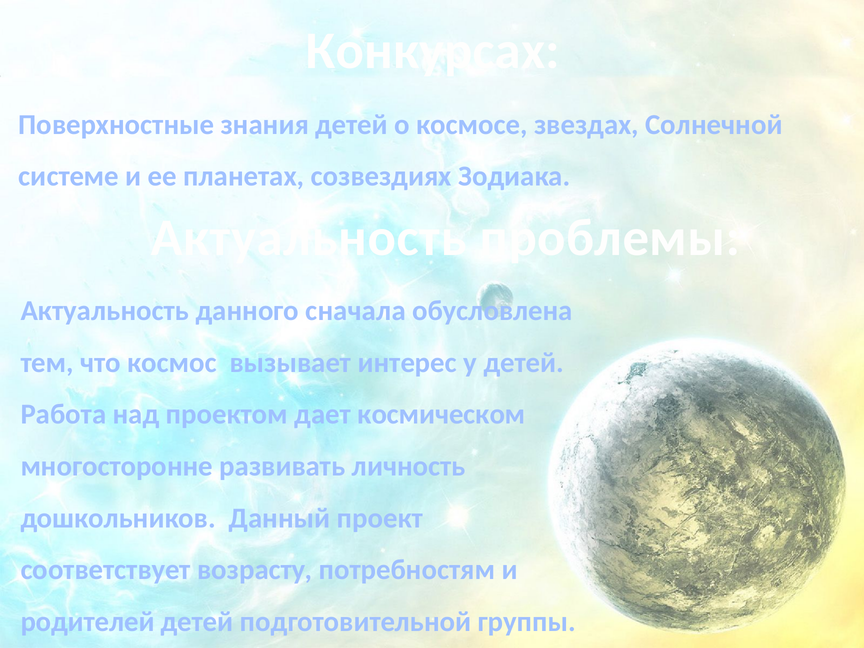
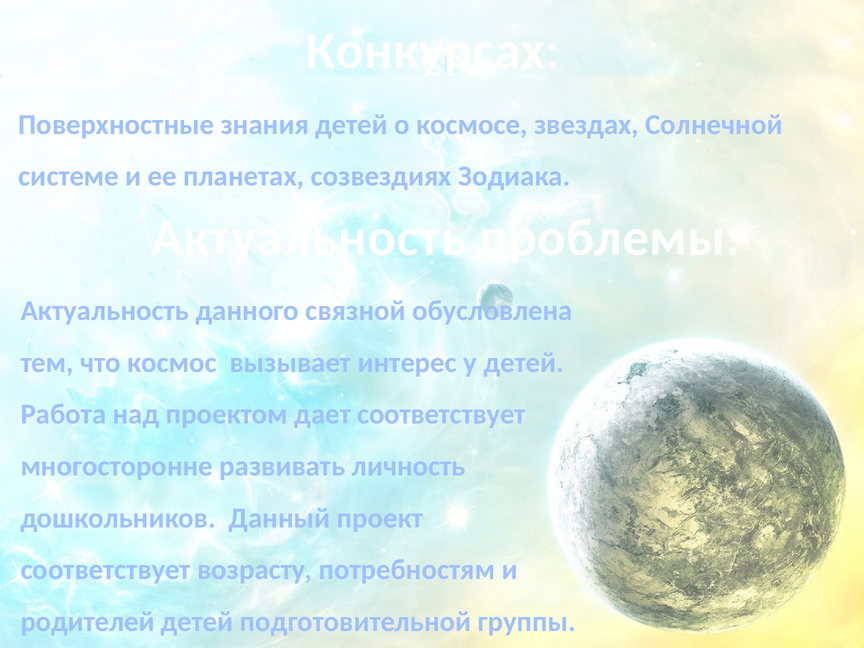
сначала: сначала -> связной (356, 311)
дает космическом: космическом -> соответствует (441, 414)
